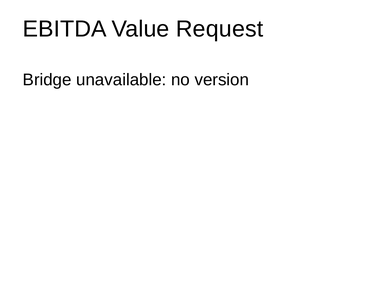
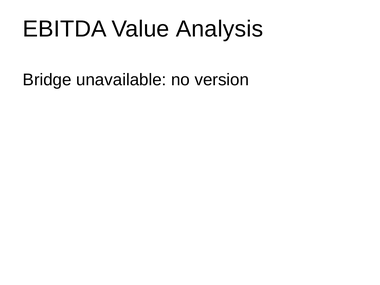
Request: Request -> Analysis (220, 29)
